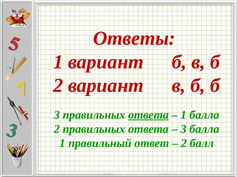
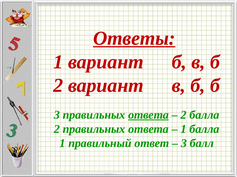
Ответы underline: none -> present (134, 38)
1: 1 -> 2 (184, 115)
3: 3 -> 1 (184, 130)
2: 2 -> 3 (184, 144)
